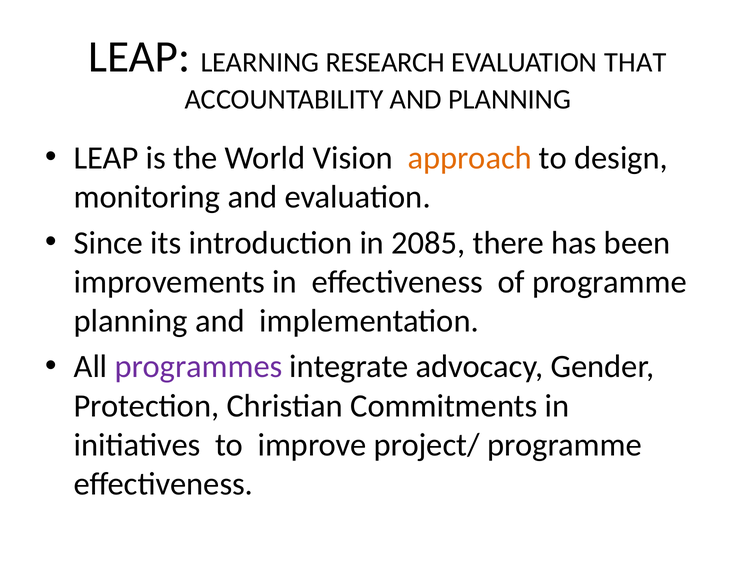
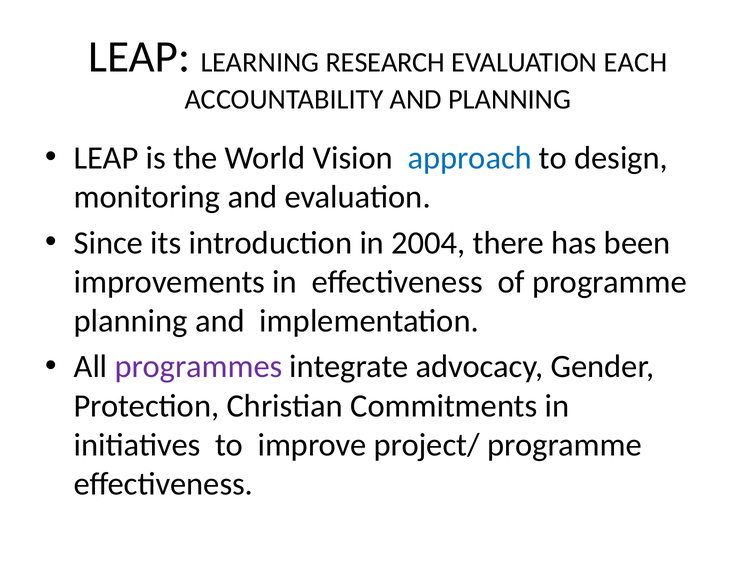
THAT: THAT -> EACH (635, 62)
approach colour: orange -> blue (470, 158)
2085: 2085 -> 2004 (428, 243)
